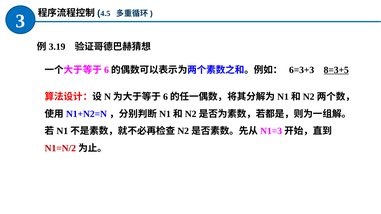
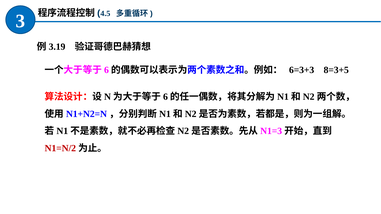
8=3+5 underline: present -> none (336, 70)
